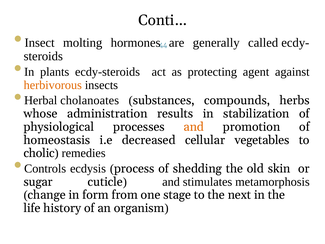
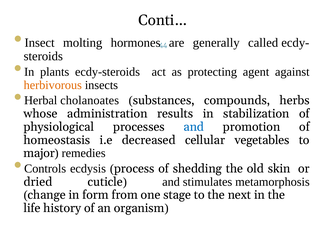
and colour: orange -> blue (194, 127)
cholic: cholic -> major (39, 153)
sugar: sugar -> dried (38, 182)
